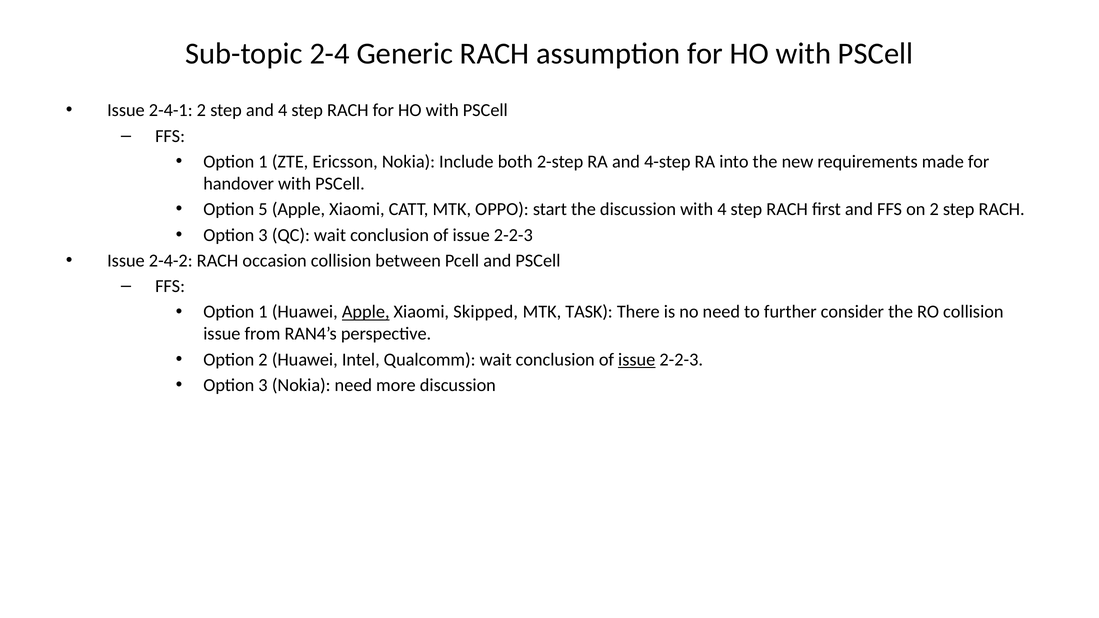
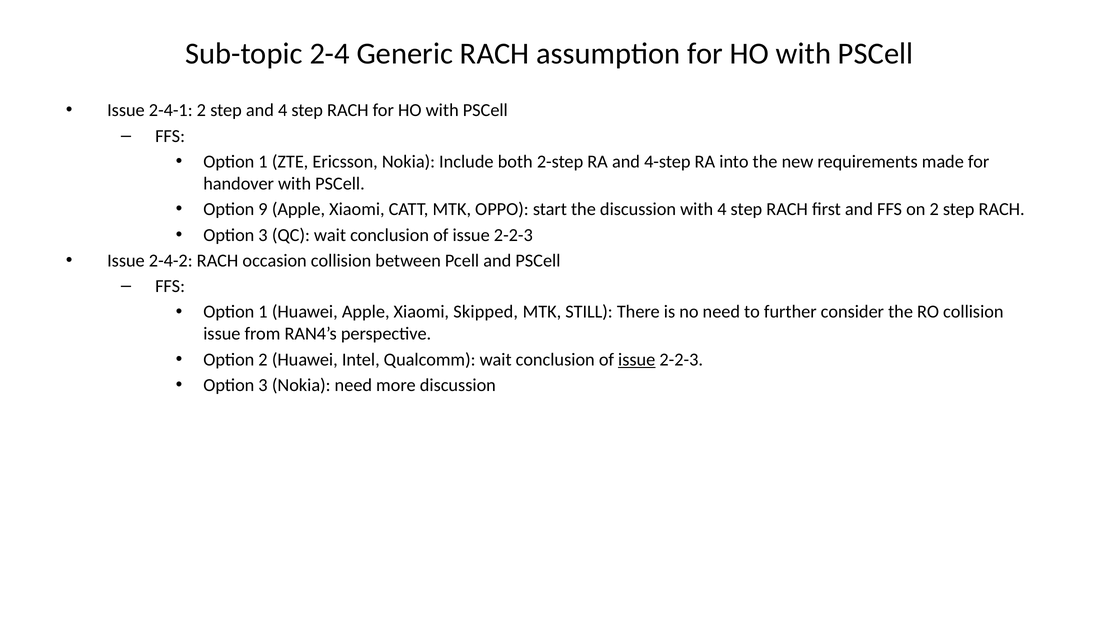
5: 5 -> 9 (263, 209)
Apple underline: present -> none (366, 312)
TASK: TASK -> STILL (589, 312)
